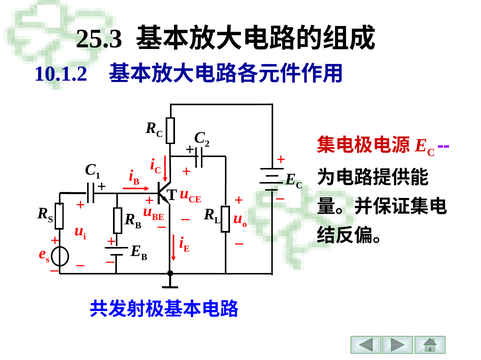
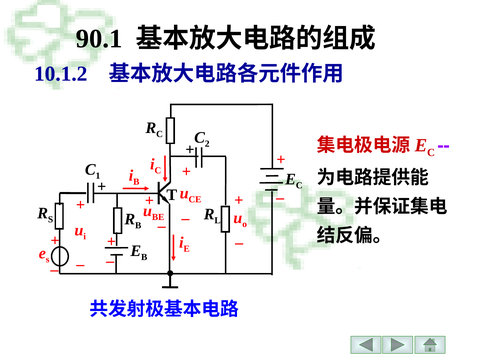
25.3: 25.3 -> 90.1 (99, 39)
